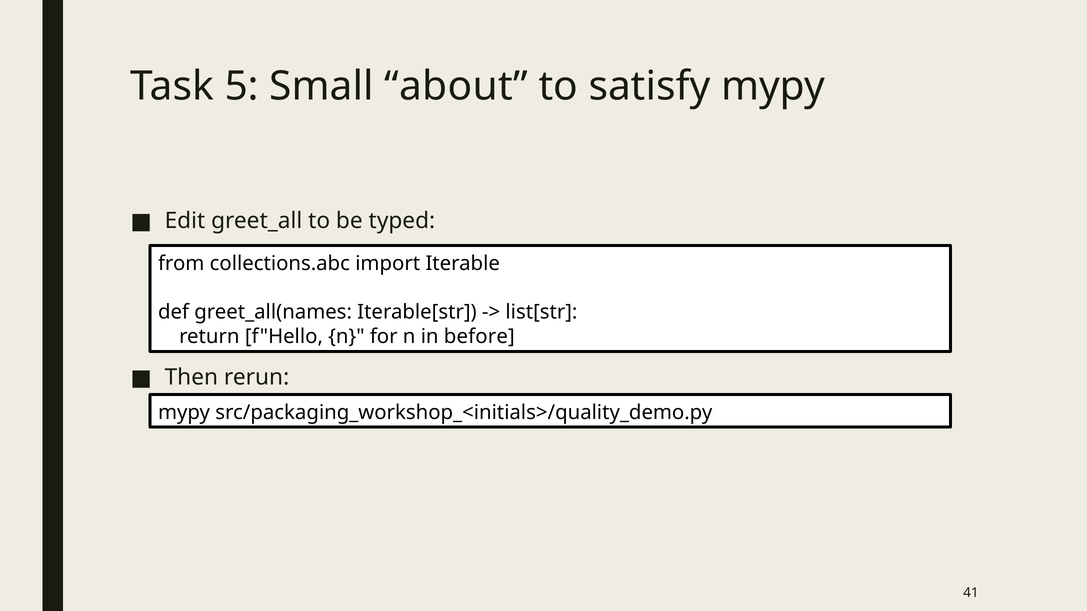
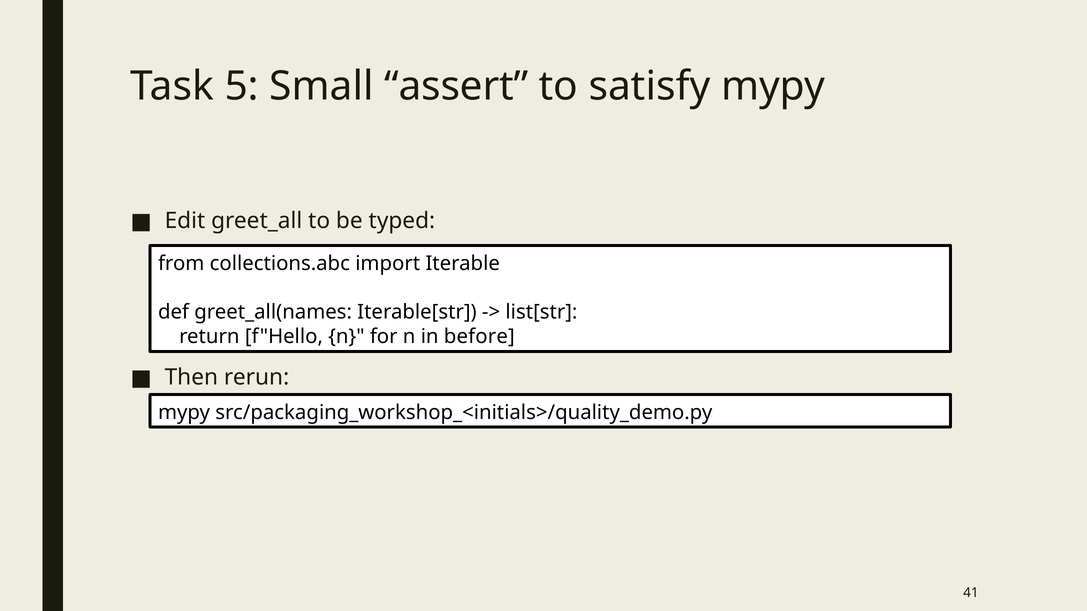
about: about -> assert (456, 87)
